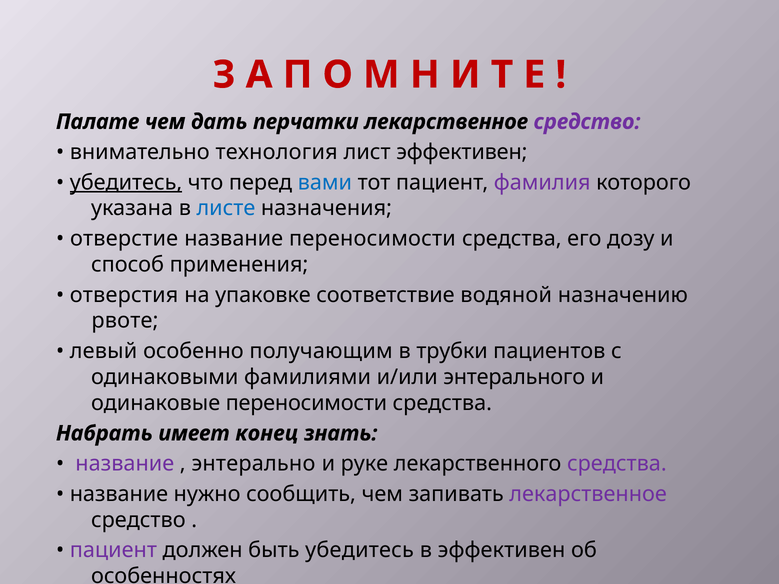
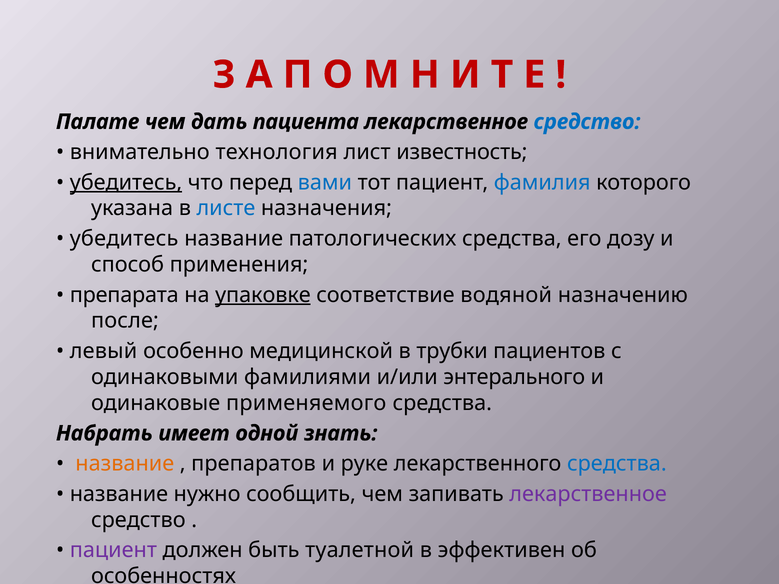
перчатки: перчатки -> пациента (306, 122)
средство colour: purple -> blue (587, 122)
лист эффективен: эффективен -> известность (462, 152)
фамилия colour: purple -> blue (542, 182)
отверстие: отверстие -> убедитесь (124, 239)
название переносимости: переносимости -> патологических (373, 239)
отверстия: отверстия -> препарата (124, 295)
упаковке underline: none -> present (263, 295)
рвоте: рвоте -> после (125, 321)
получающим: получающим -> медицинской (321, 351)
одинаковые переносимости: переносимости -> применяемого (306, 403)
конец: конец -> одной (267, 434)
название colour: purple -> orange (125, 464)
энтерально: энтерально -> препаратов (254, 464)
средства colour: purple -> blue (617, 464)
быть убедитесь: убедитесь -> туалетной (360, 550)
